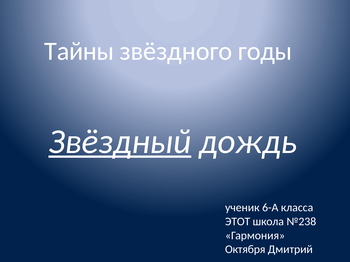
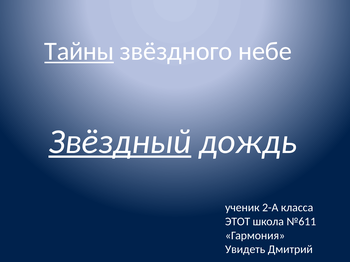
Тайны underline: none -> present (79, 51)
годы: годы -> небе (265, 51)
6-А: 6-А -> 2-А (270, 208)
№238: №238 -> №611 (301, 222)
Октября: Октября -> Увидеть (245, 250)
